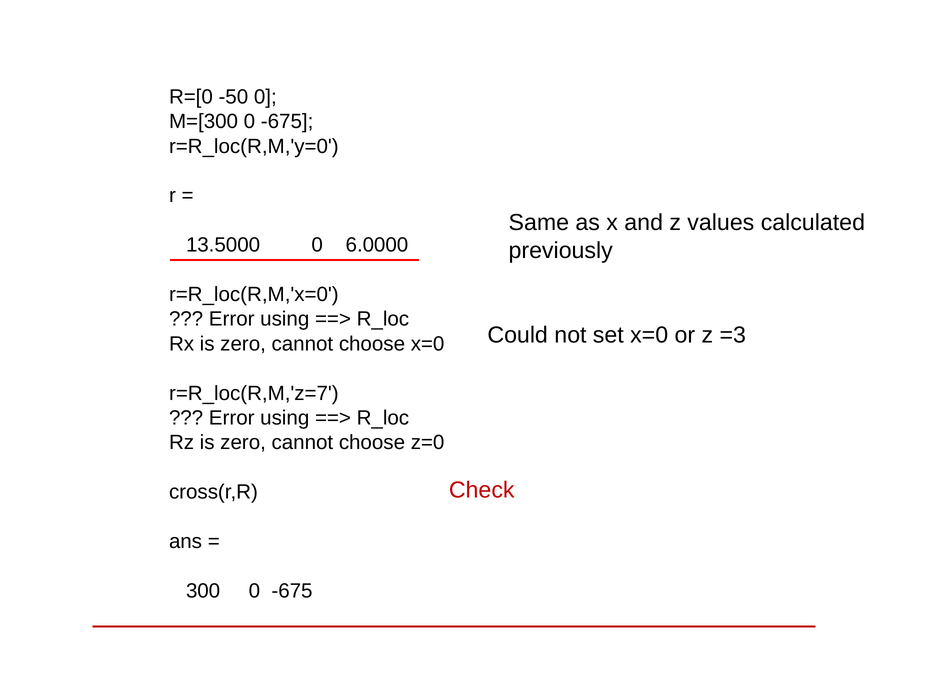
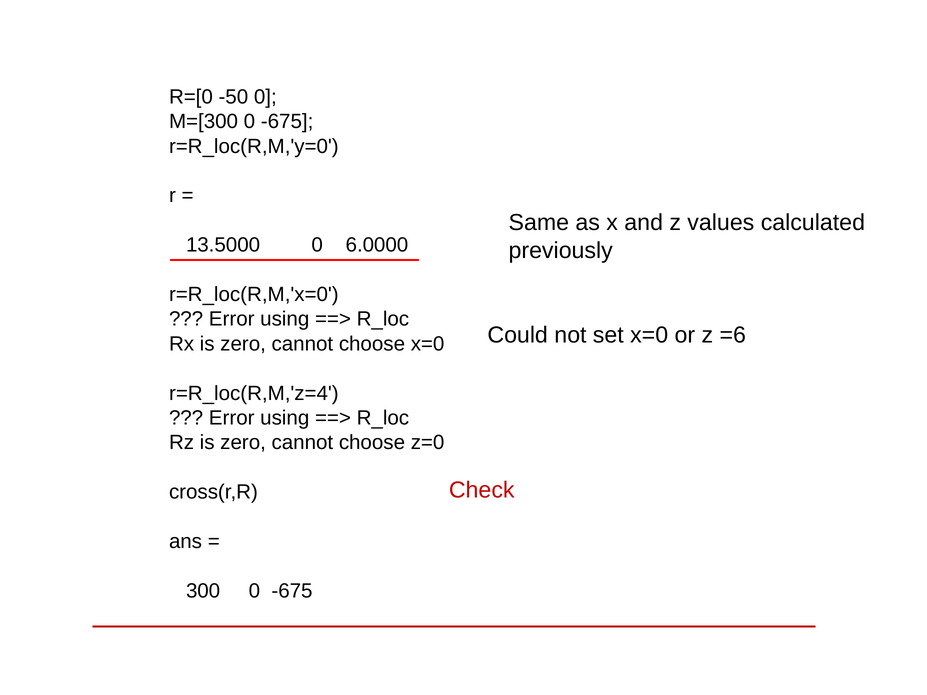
=3: =3 -> =6 (733, 335)
r=R_loc(R,M,'z=7: r=R_loc(R,M,'z=7 -> r=R_loc(R,M,'z=4 (254, 393)
